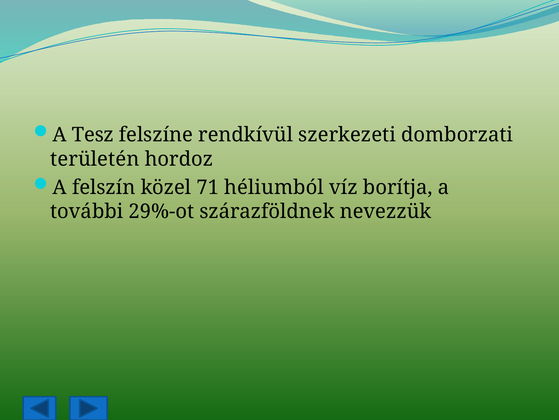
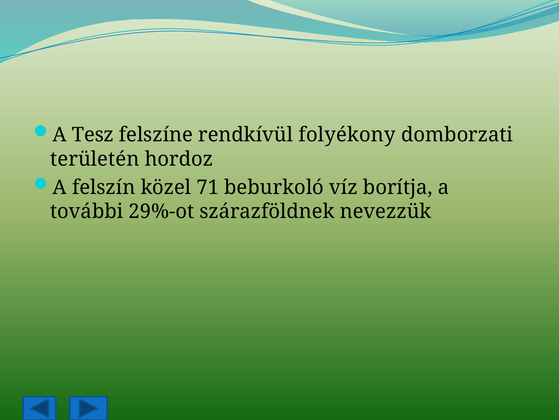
szerkezeti: szerkezeti -> folyékony (347, 135)
héliumból: héliumból -> beburkoló (274, 187)
